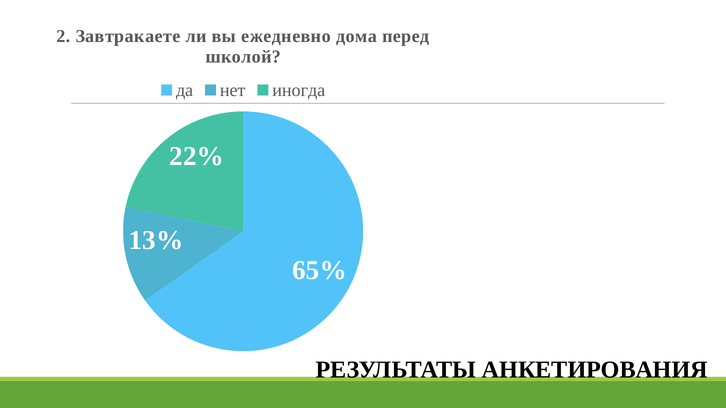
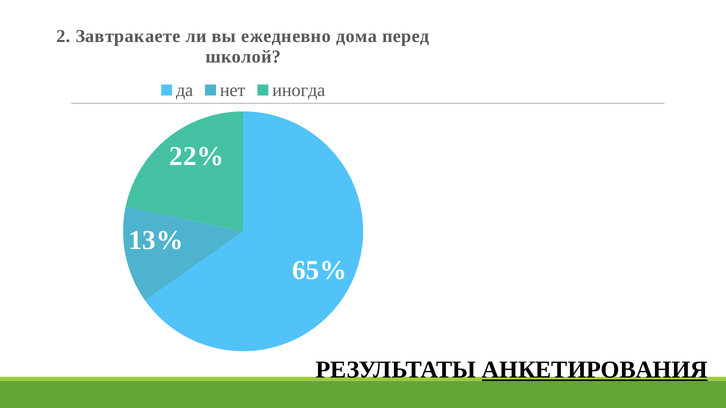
АНКЕТИРОВАНИЯ underline: none -> present (595, 370)
